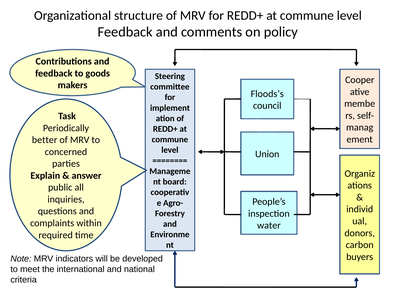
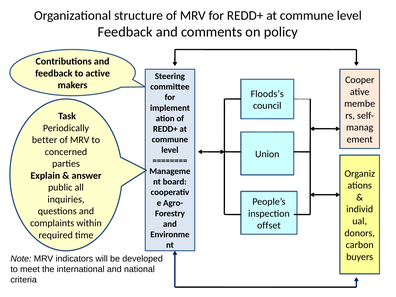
goods: goods -> active (98, 73)
water: water -> offset (269, 225)
